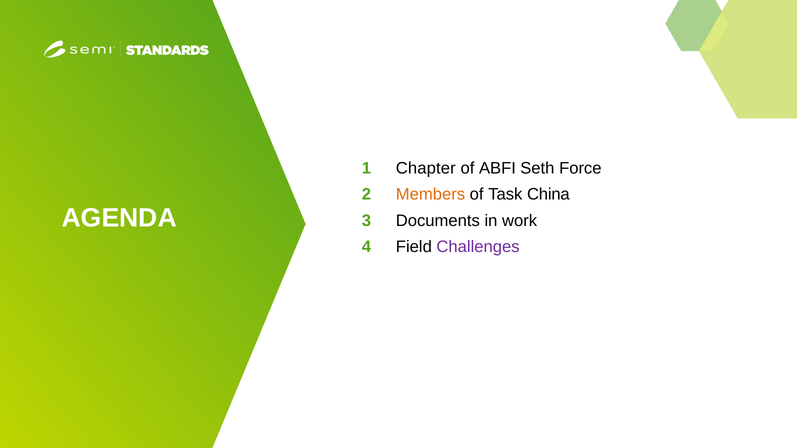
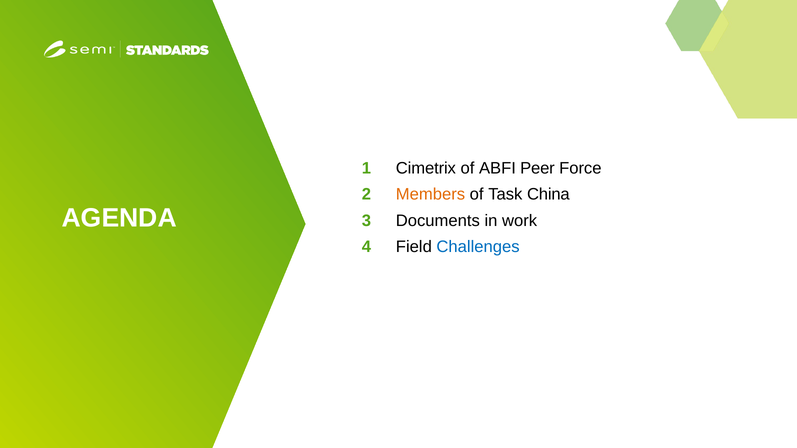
Chapter: Chapter -> Cimetrix (426, 168)
Seth: Seth -> Peer (537, 168)
Challenges colour: purple -> blue (478, 247)
